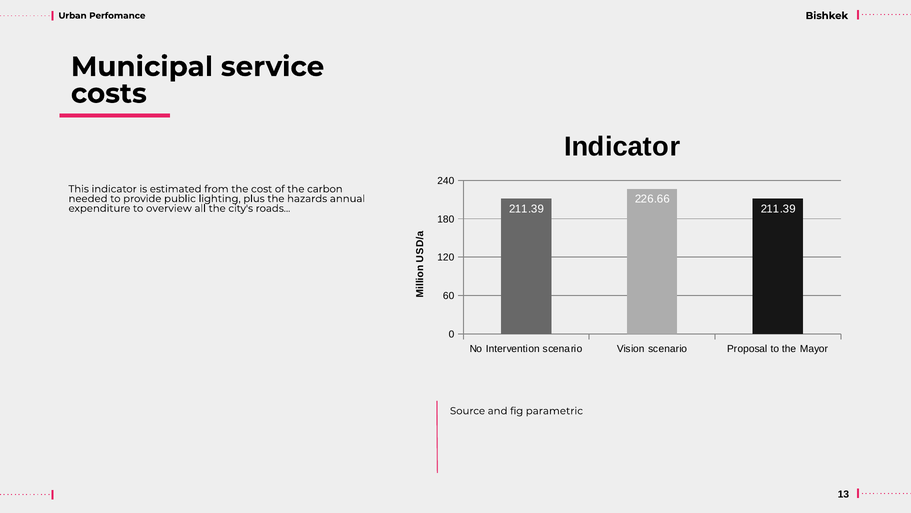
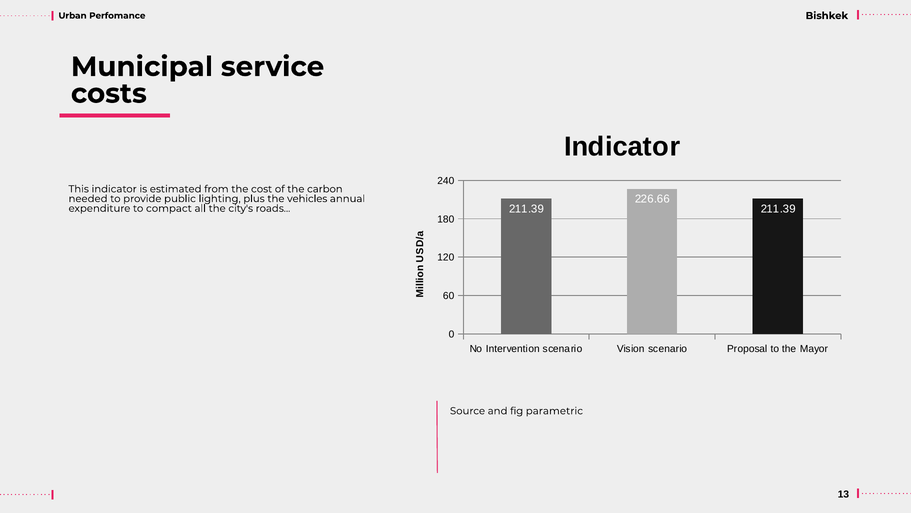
hazards: hazards -> vehicles (307, 199)
overview: overview -> compact (169, 208)
